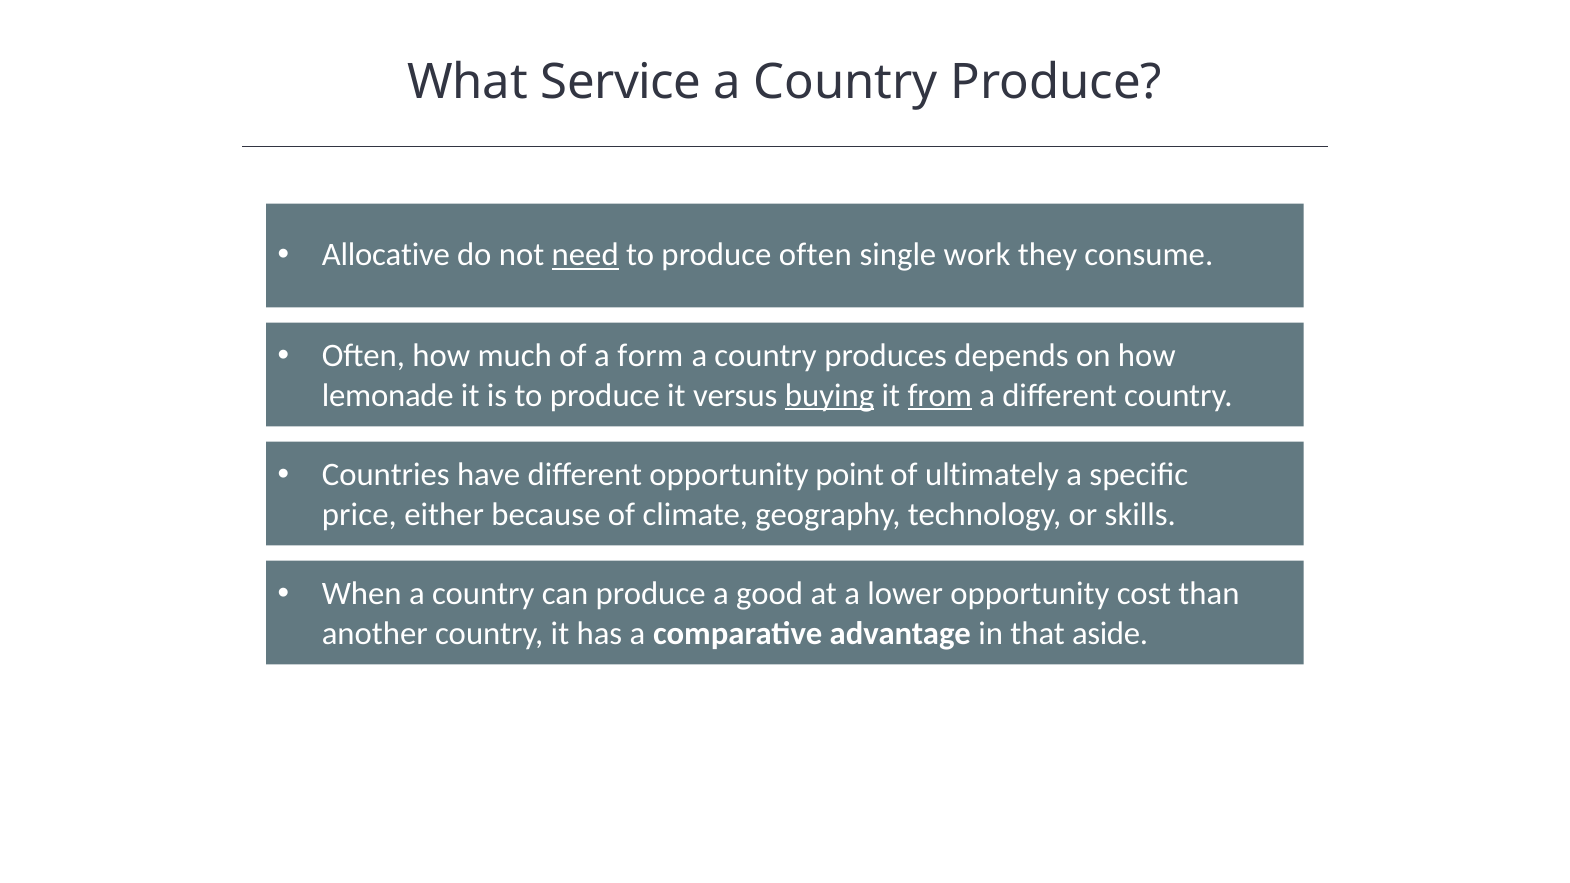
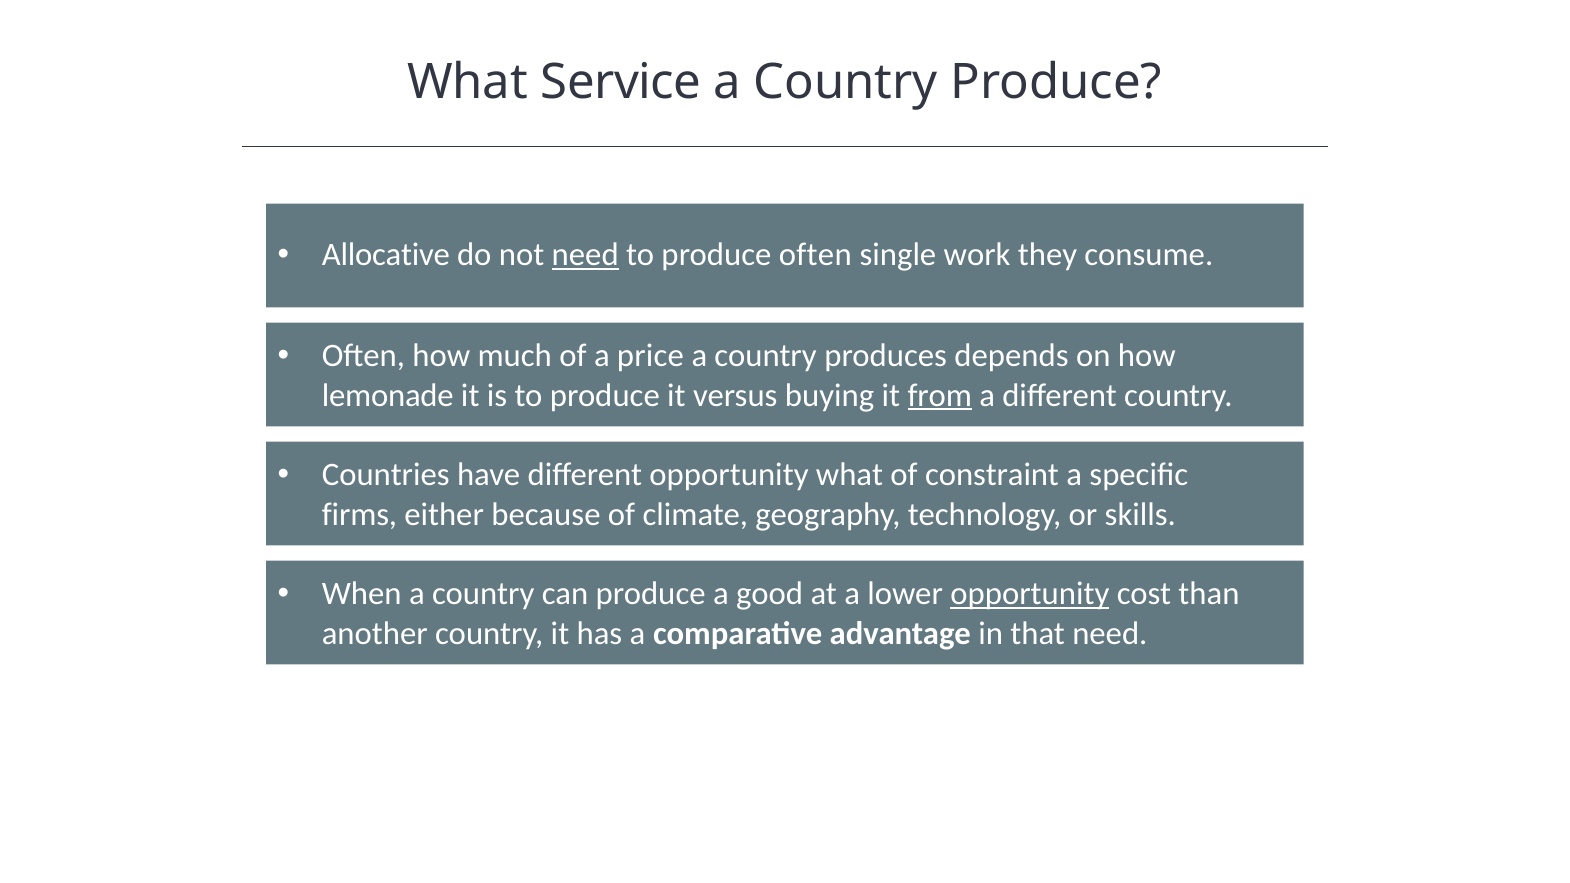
form: form -> price (650, 356)
buying underline: present -> none (830, 395)
opportunity point: point -> what (850, 475)
ultimately: ultimately -> constraint (992, 475)
price: price -> firms (359, 514)
opportunity underline: none -> present (1030, 594)
that aside: aside -> need (1110, 633)
